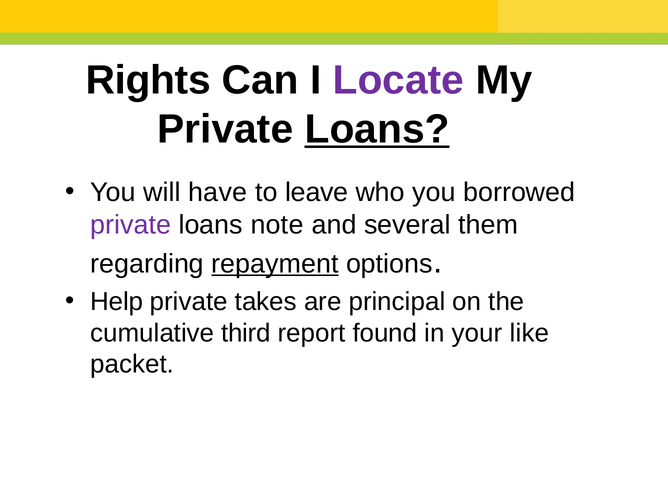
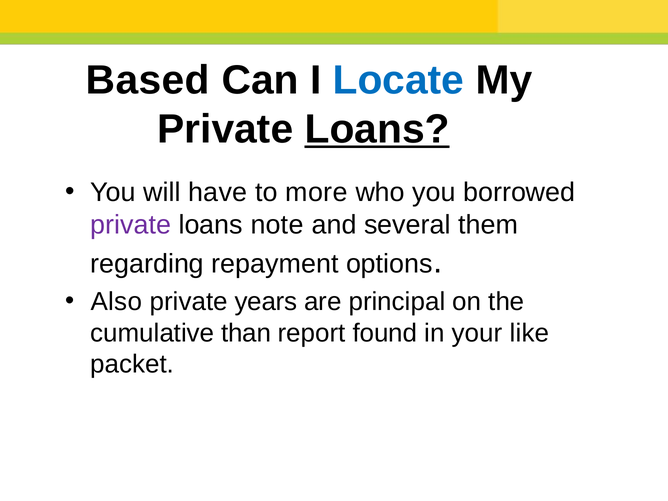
Rights: Rights -> Based (148, 80)
Locate colour: purple -> blue (398, 80)
leave: leave -> more (317, 193)
repayment underline: present -> none (275, 264)
Help: Help -> Also (116, 302)
takes: takes -> years (266, 302)
third: third -> than (246, 333)
